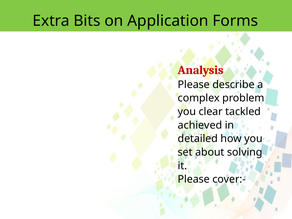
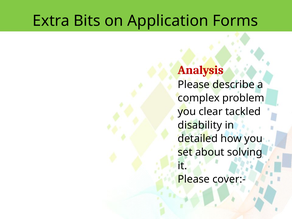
achieved: achieved -> disability (200, 125)
